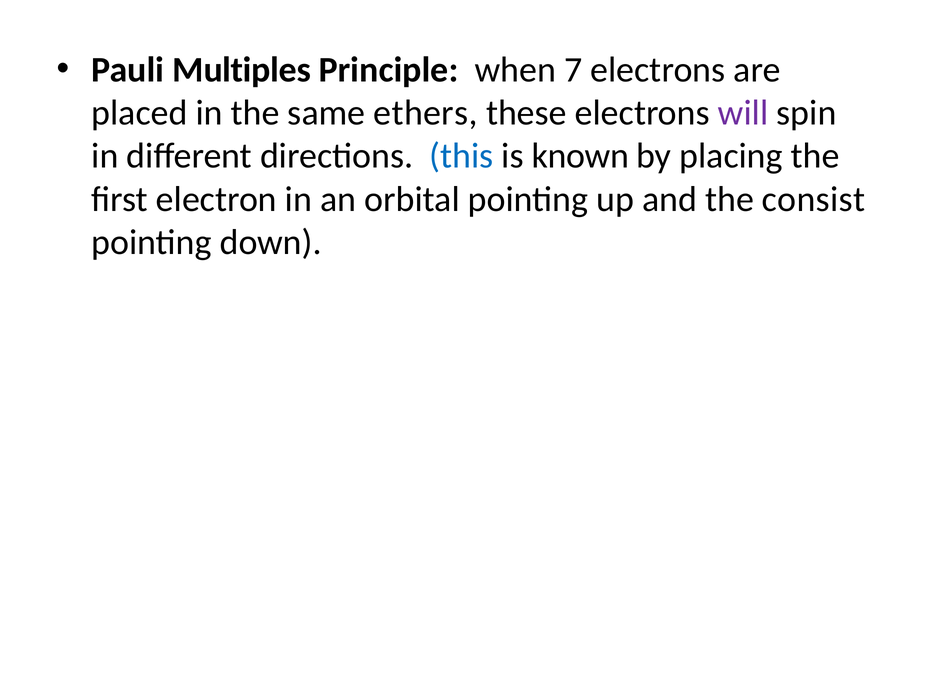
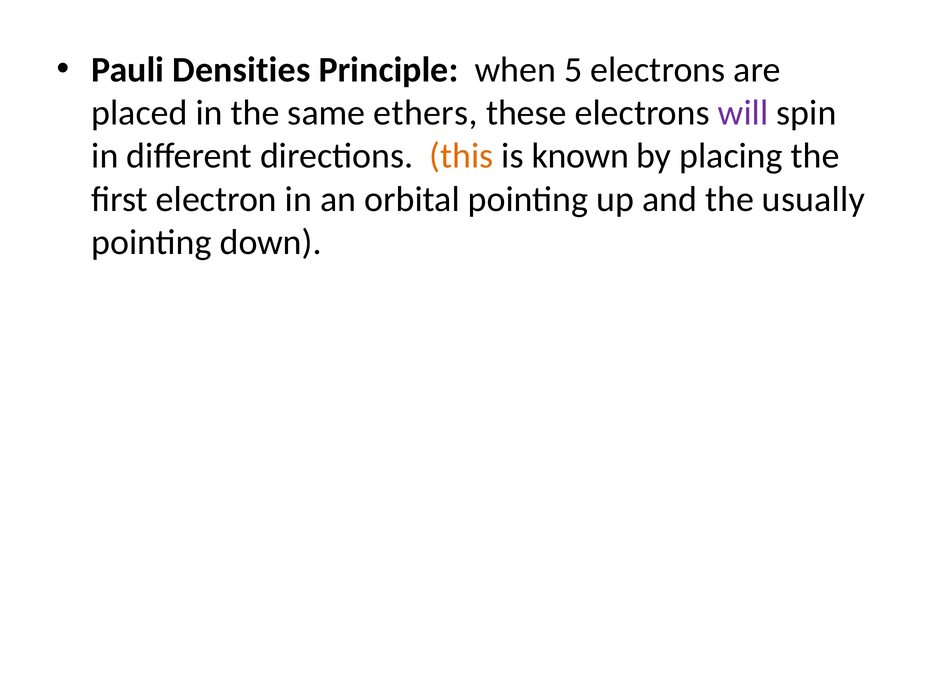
Multiples: Multiples -> Densities (241, 70)
7: 7 -> 5 (573, 70)
this colour: blue -> orange (461, 156)
consist: consist -> usually (814, 199)
